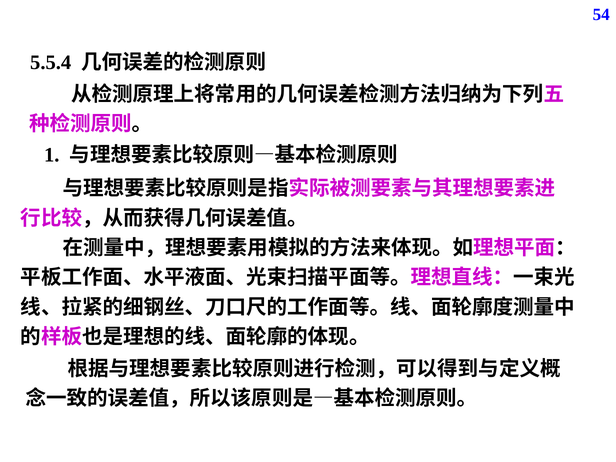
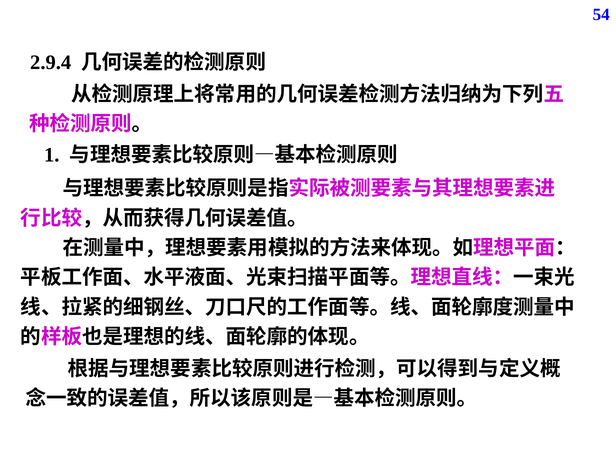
5.5.4: 5.5.4 -> 2.9.4 (51, 62)
